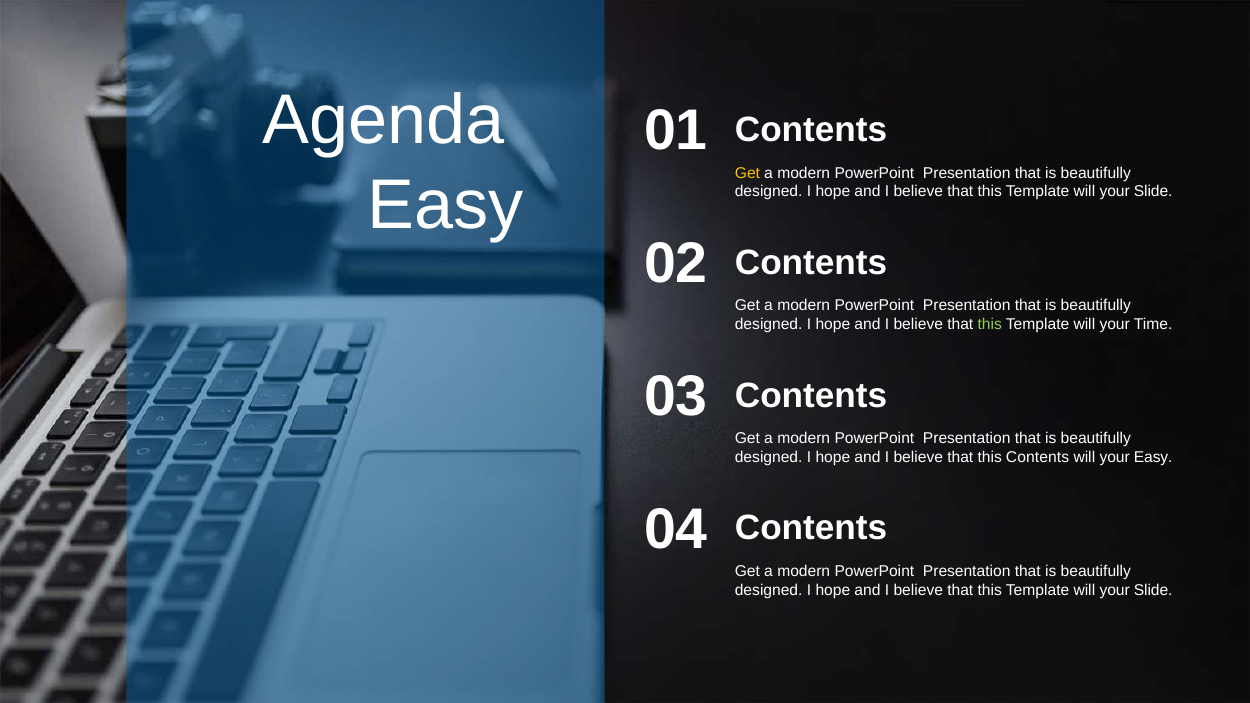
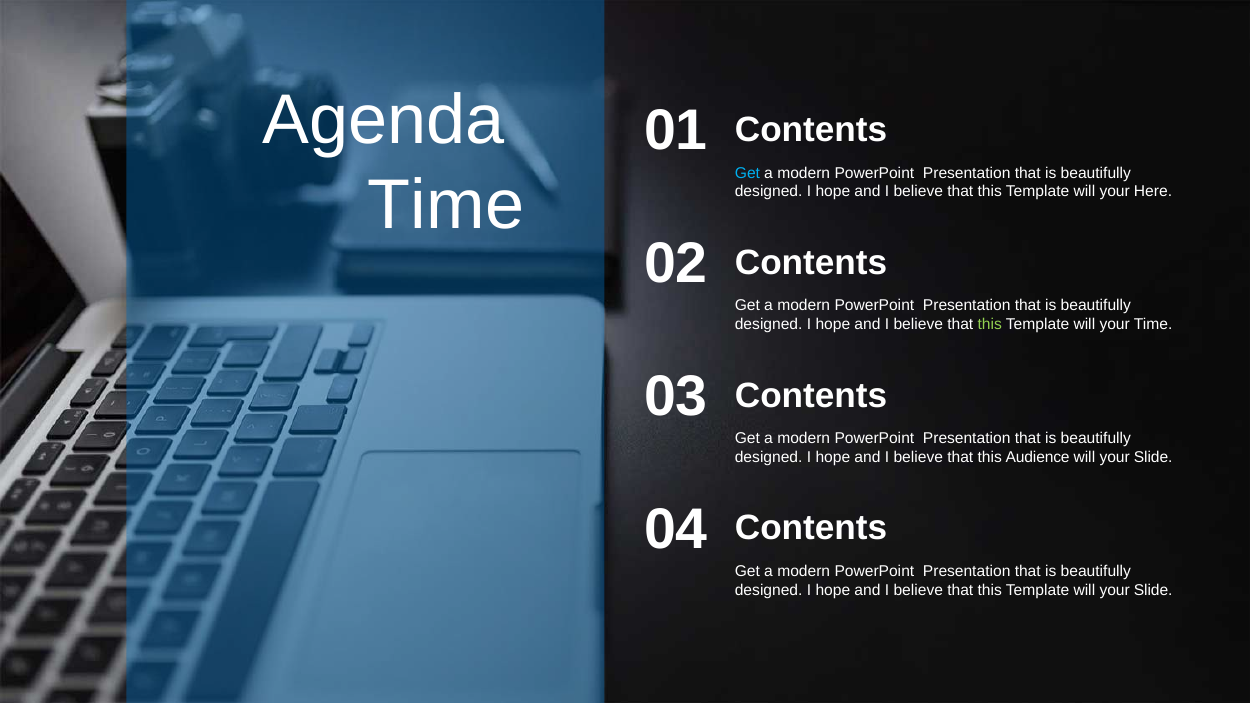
Get colour: yellow -> light blue (747, 173)
Easy: Easy -> Time (446, 205)
Slide: Slide -> Here (1153, 192)
this Contents: Contents -> Audience (1038, 457)
Easy: Easy -> Slide (1153, 457)
